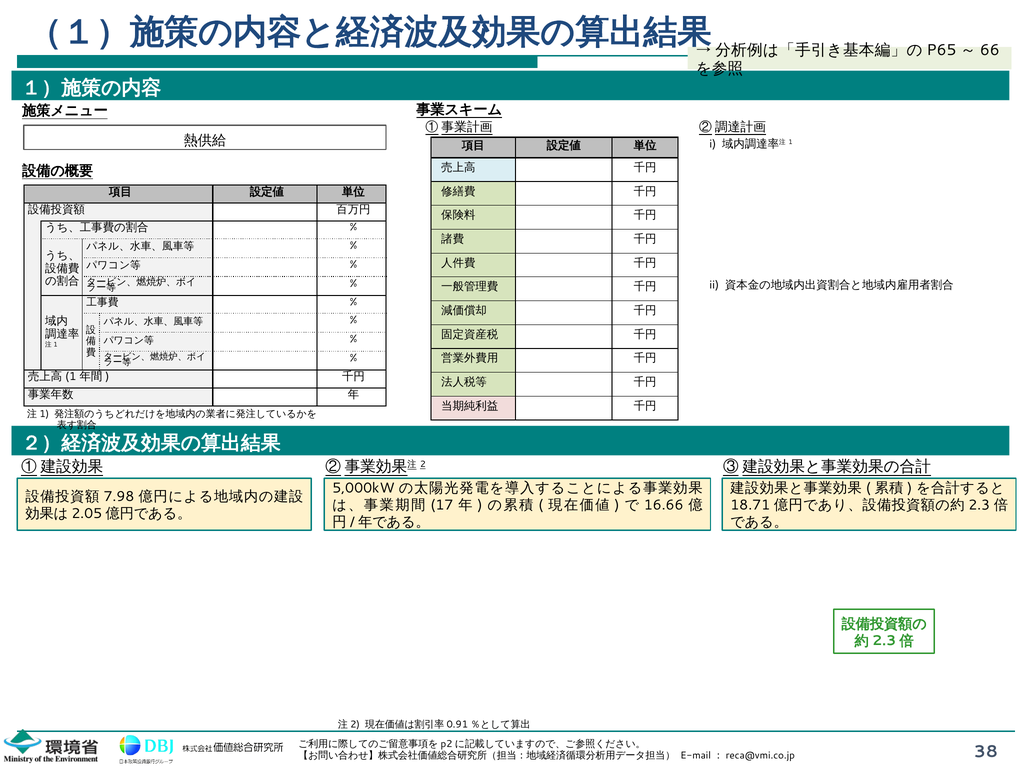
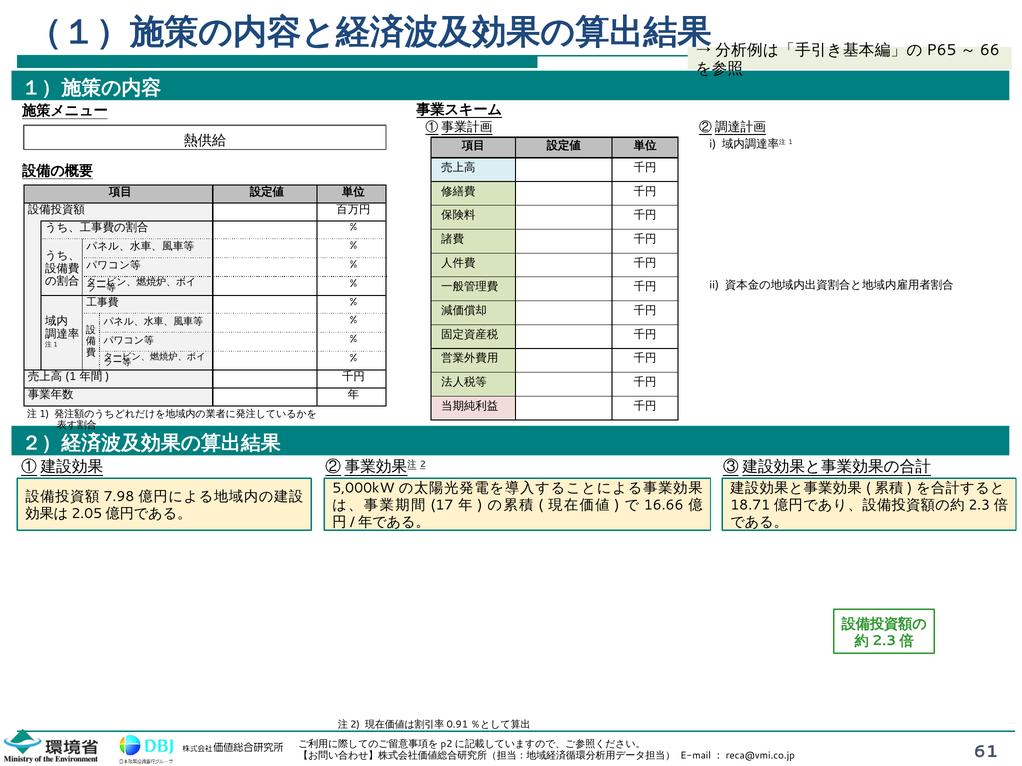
38: 38 -> 61 (986, 752)
